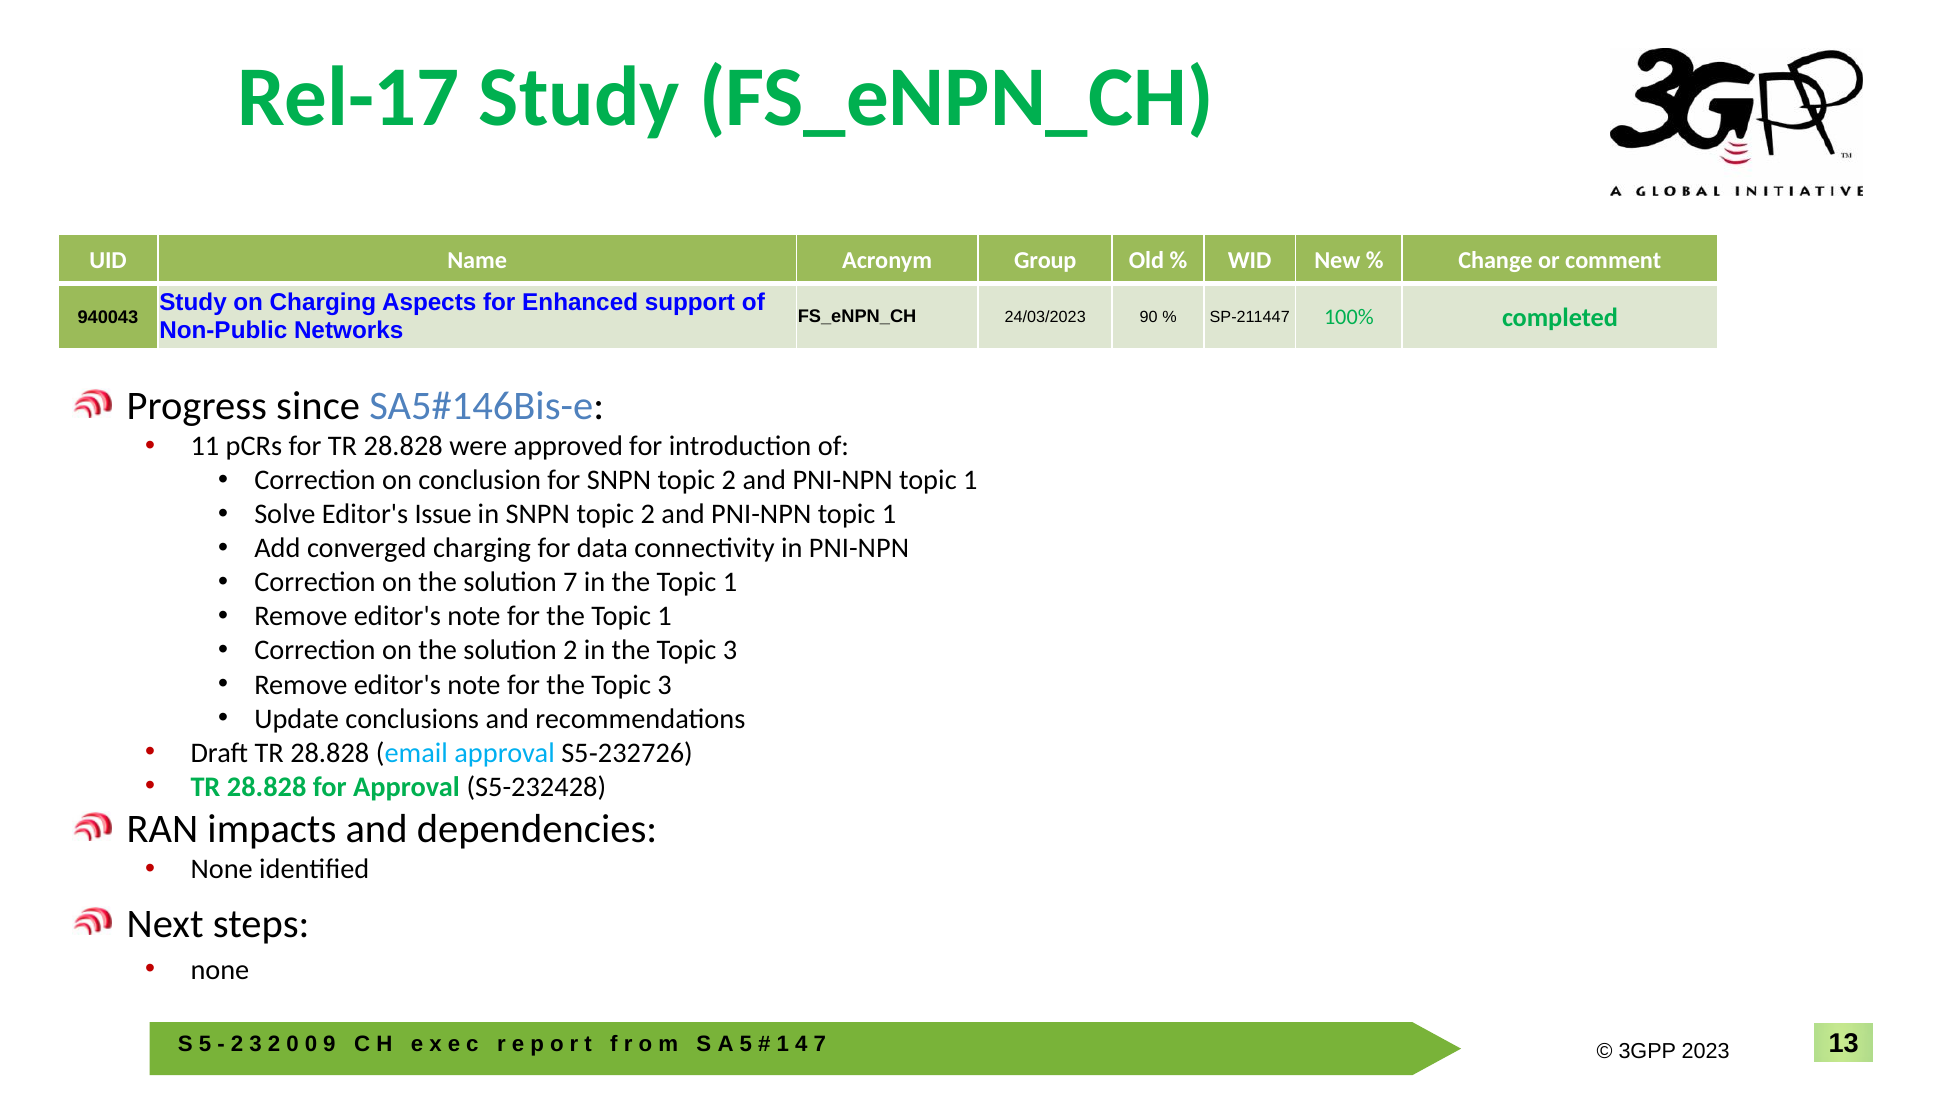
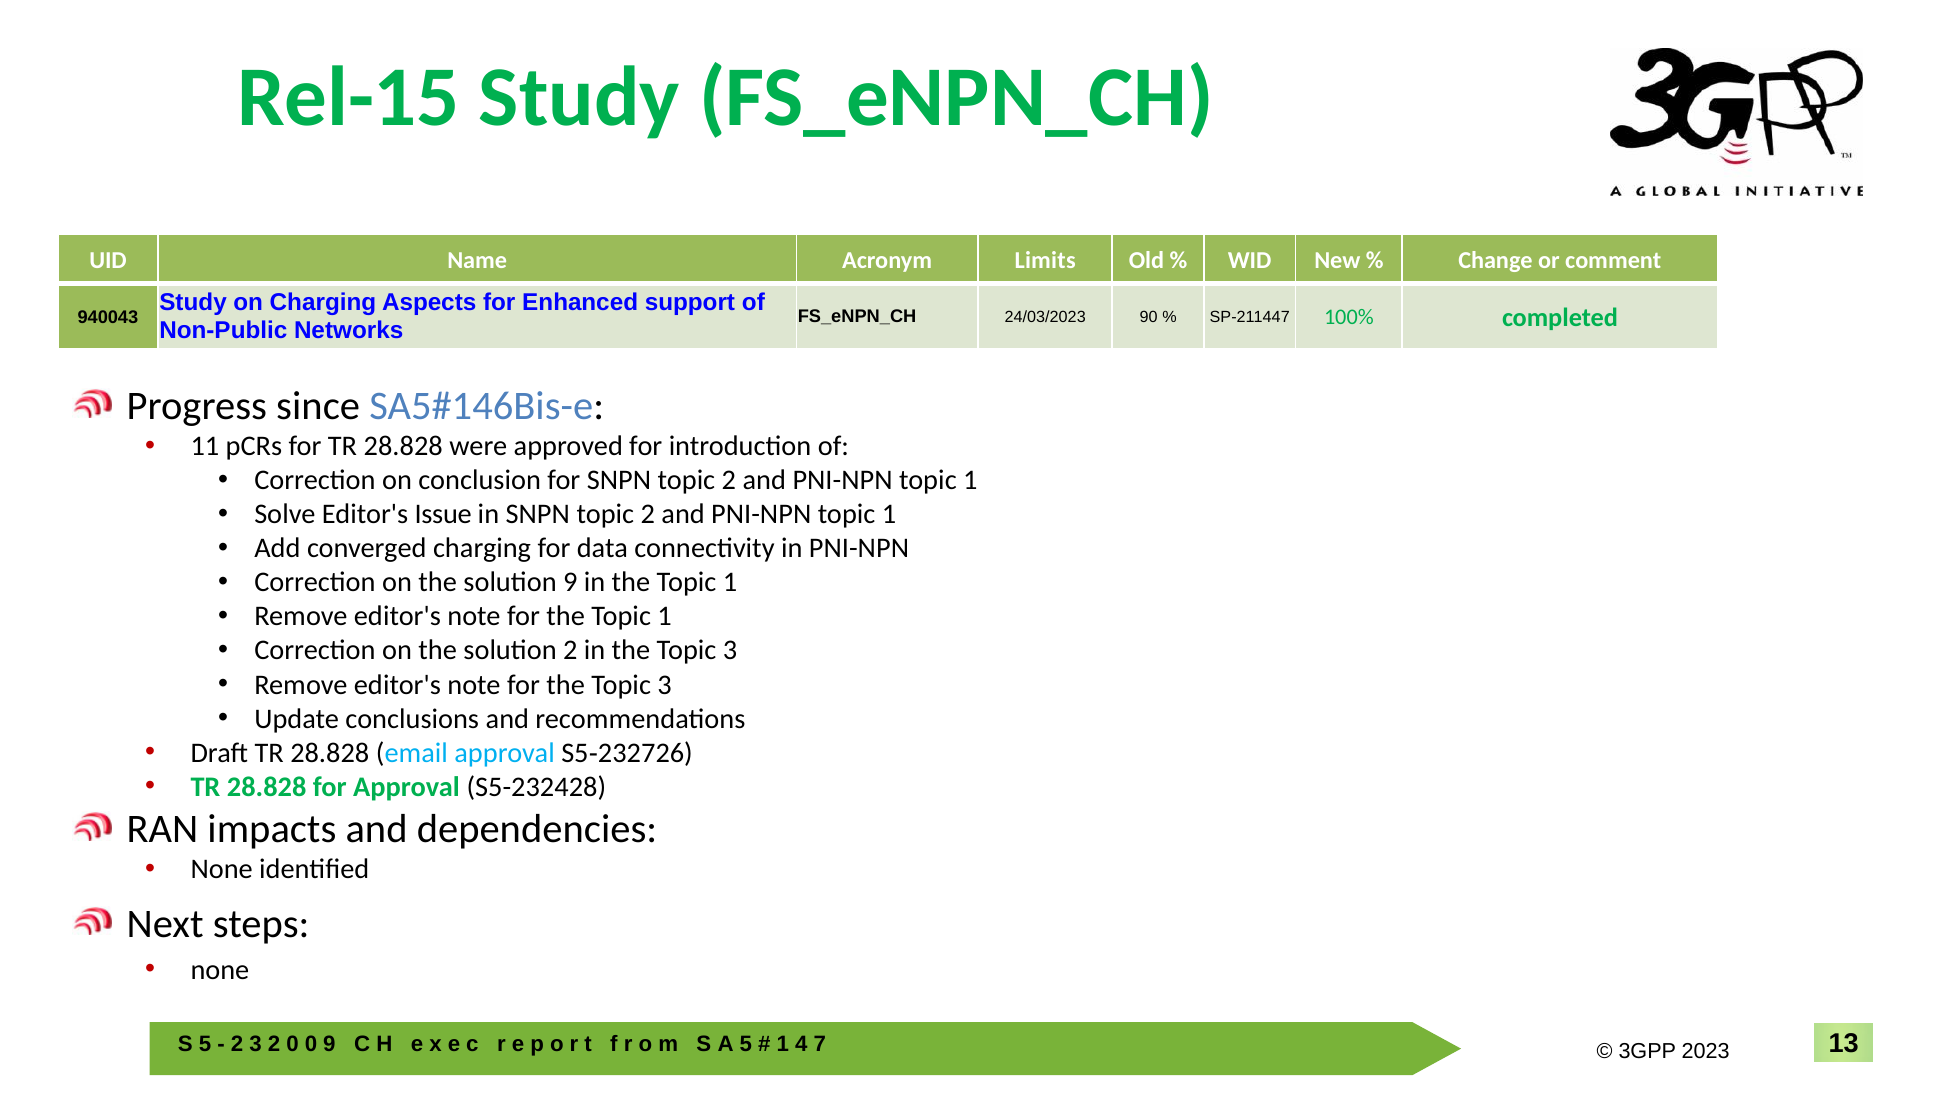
Rel-17: Rel-17 -> Rel-15 (349, 97)
Group: Group -> Limits (1045, 260)
solution 7: 7 -> 9 (570, 583)
